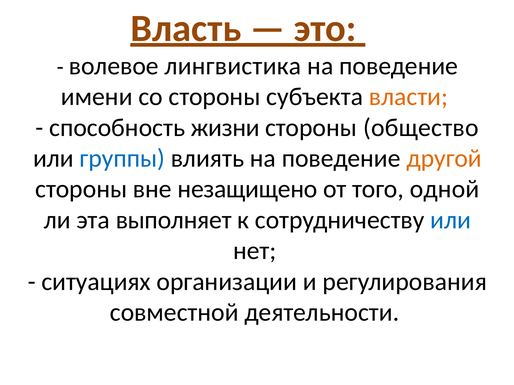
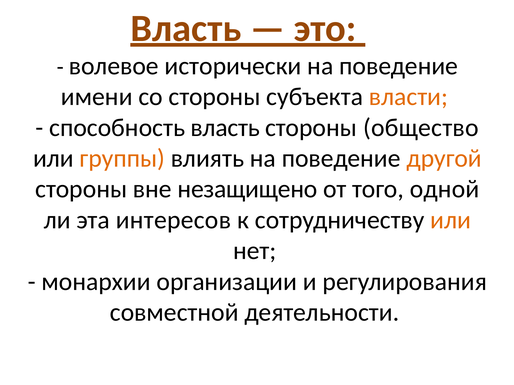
лингвистика: лингвистика -> исторически (233, 66)
способность жизни: жизни -> власть (225, 128)
группы colour: blue -> orange (122, 159)
выполняет: выполняет -> интересов (173, 220)
или colour: blue -> orange (451, 220)
ситуациях: ситуациях -> монархии (96, 282)
